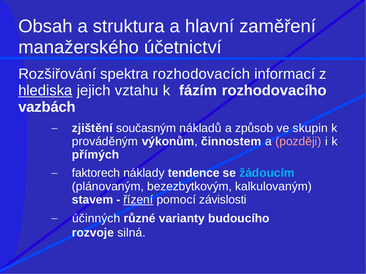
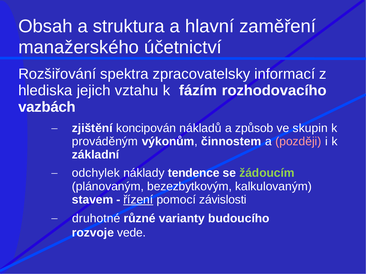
rozhodovacích: rozhodovacích -> zpracovatelsky (202, 74)
hlediska underline: present -> none (45, 91)
současným: současným -> koncipován (146, 128)
přímých: přímých -> základní (96, 155)
faktorech: faktorech -> odchylek (96, 173)
žádoucím colour: light blue -> light green (267, 173)
účinných: účinných -> druhotné (96, 219)
silná: silná -> vede (132, 233)
